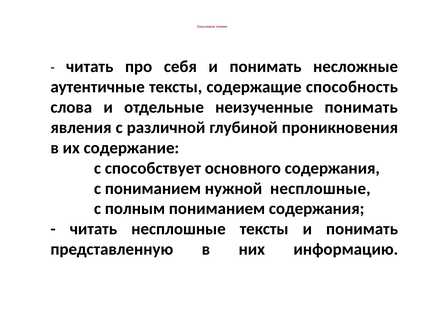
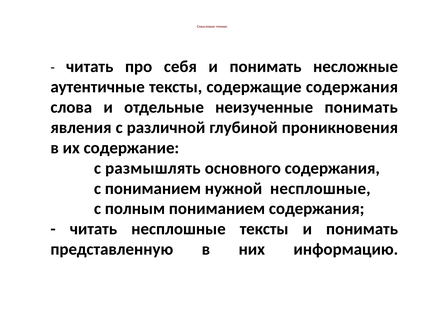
содержащие способность: способность -> содержания (352, 87)
способствует: способствует -> размышлять (153, 168)
